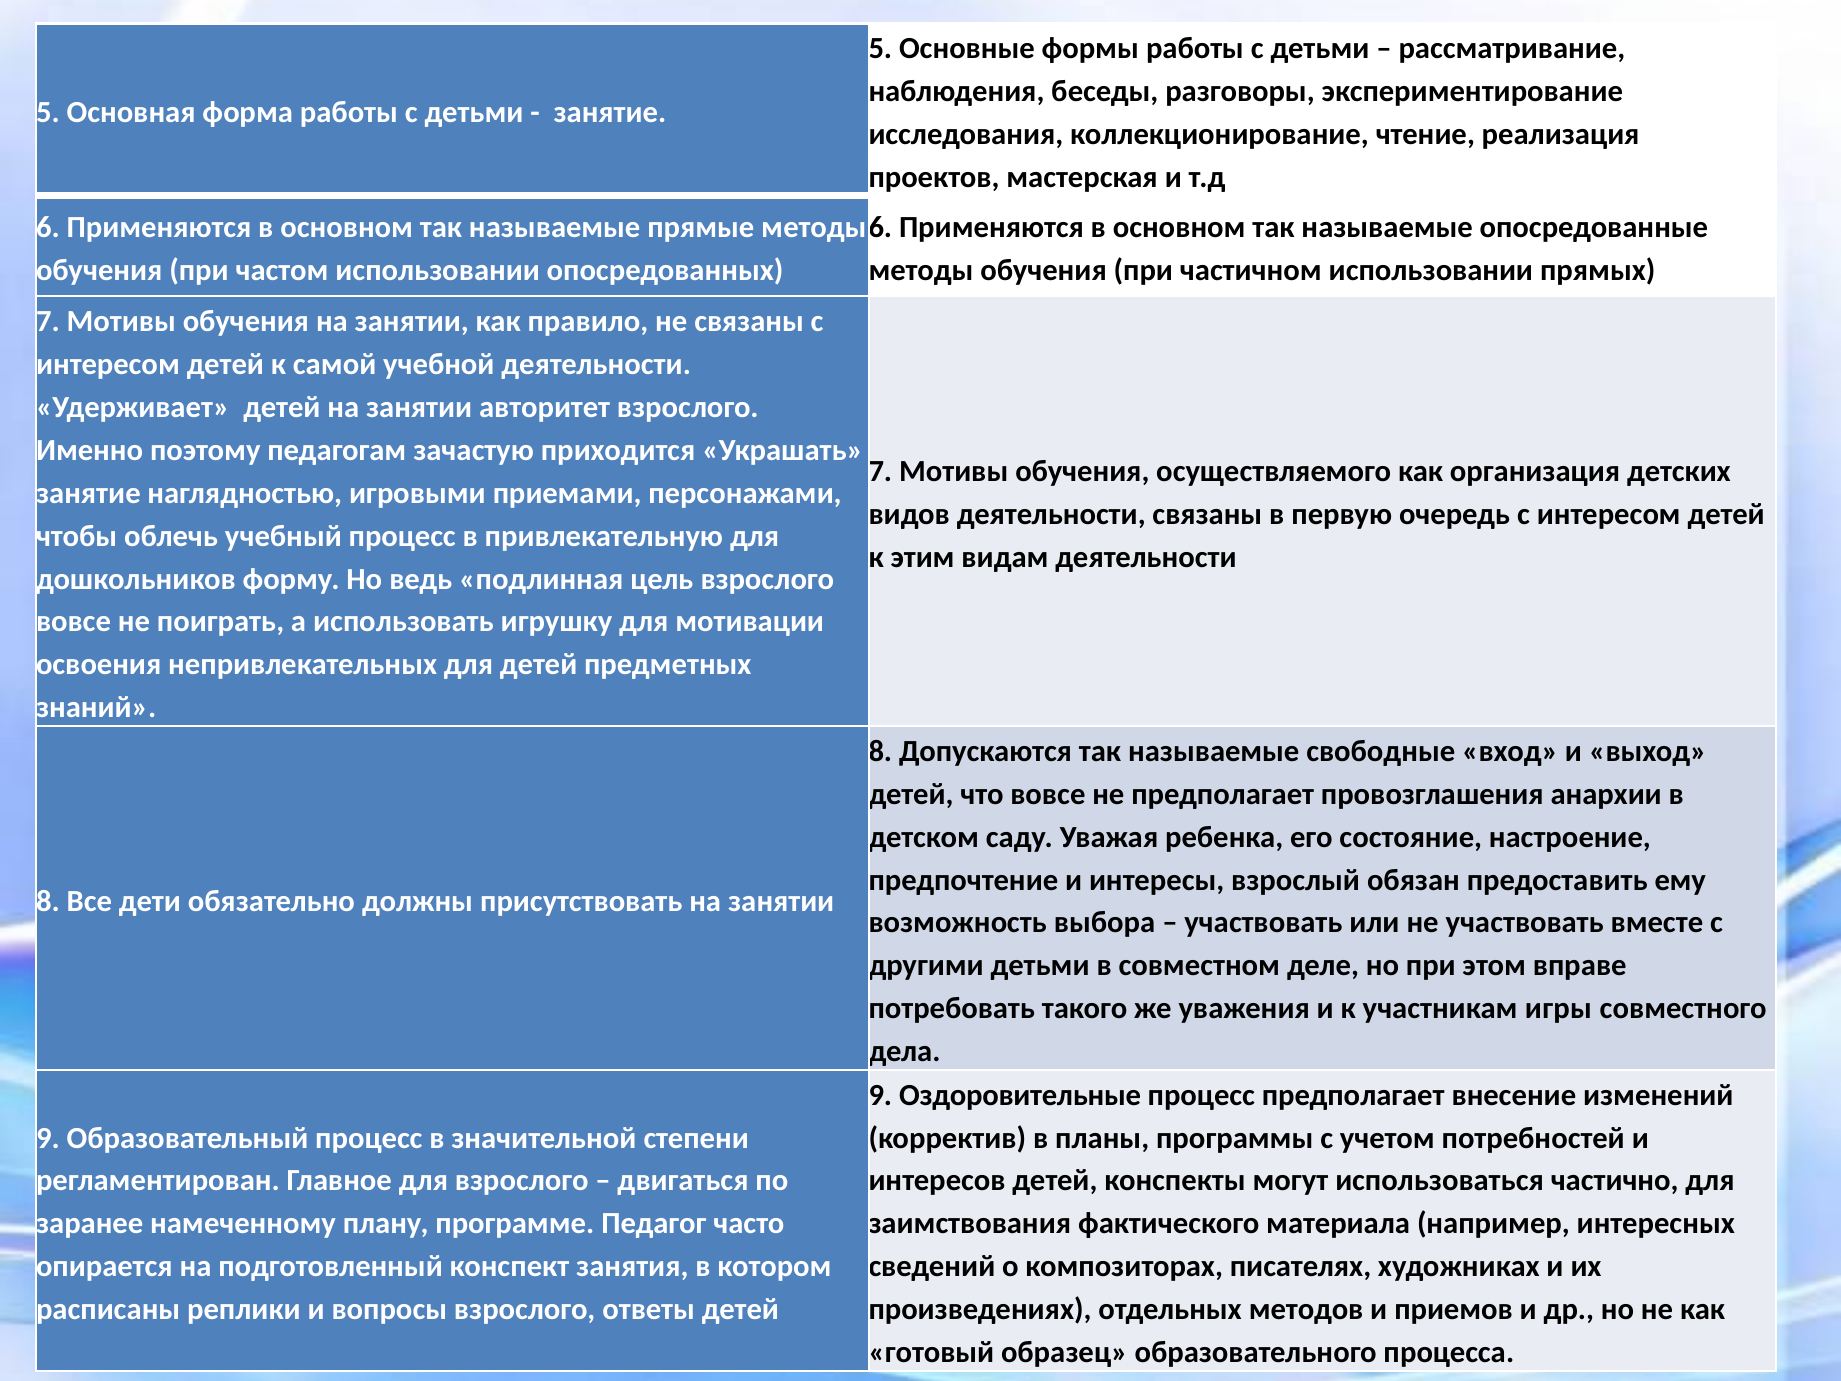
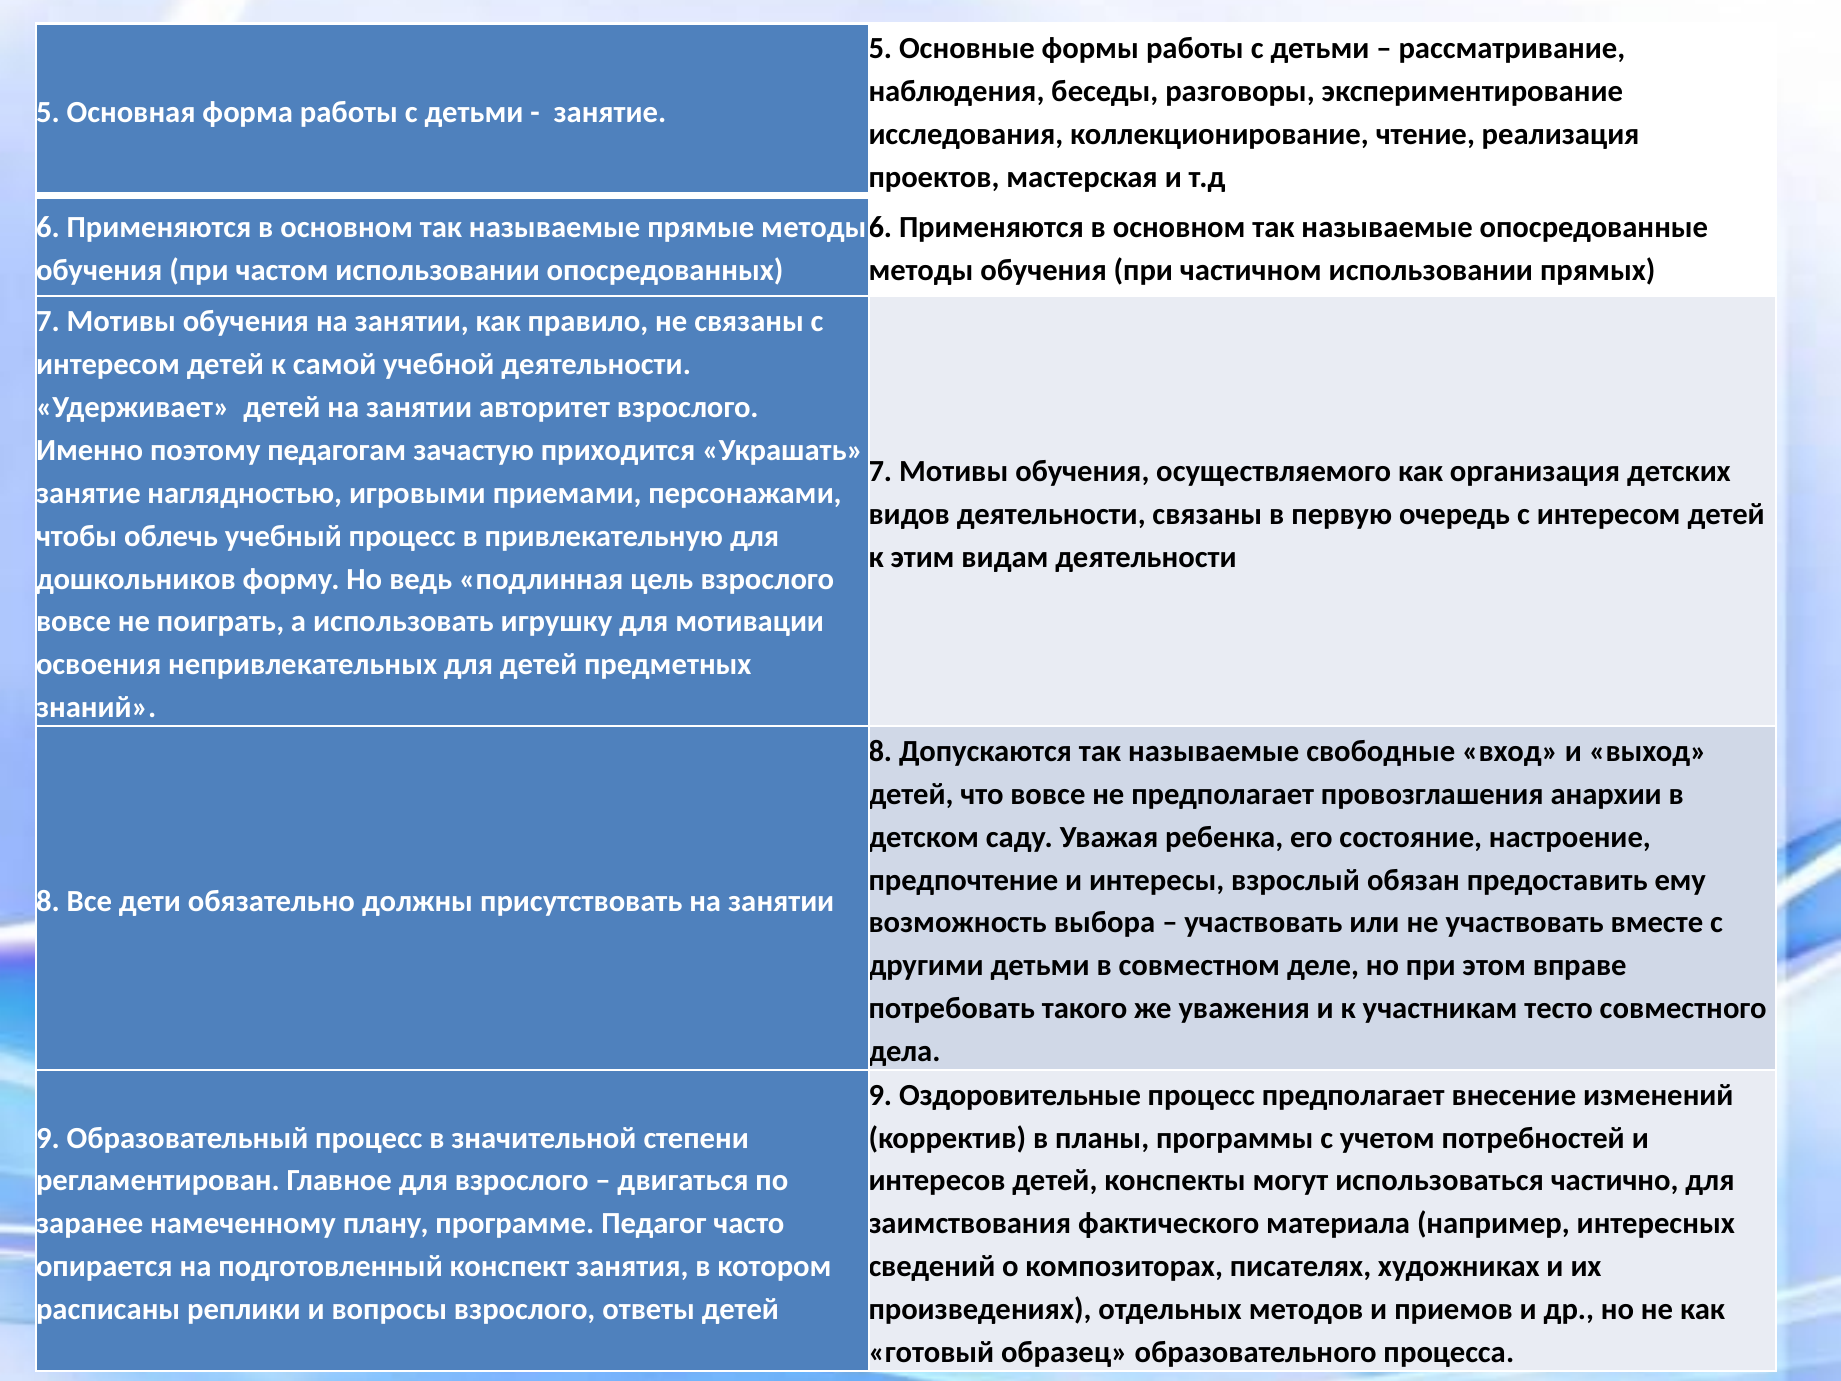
игры: игры -> тесто (1559, 1009)
